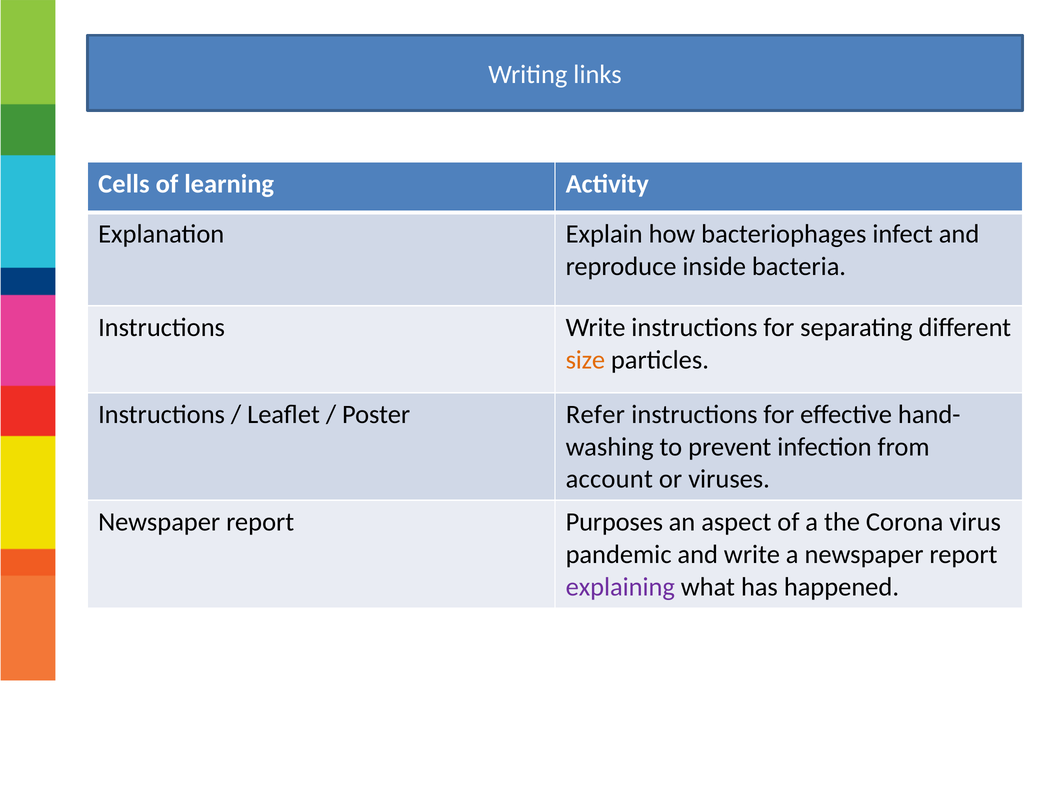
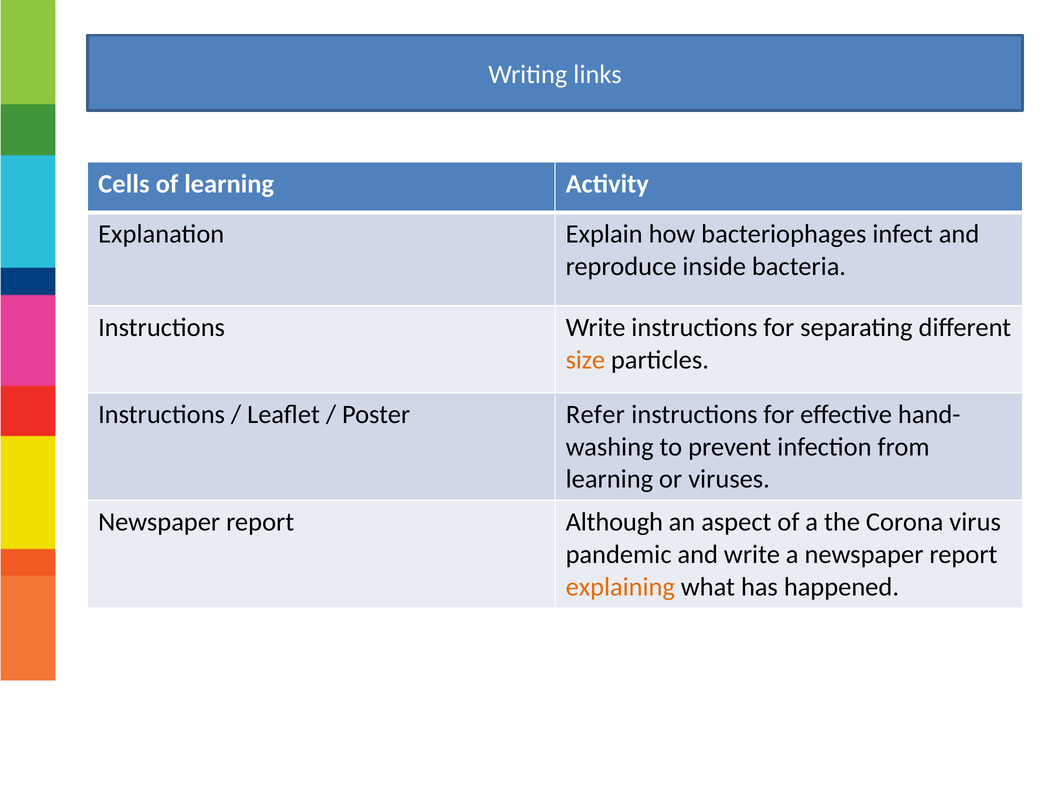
account: account -> learning (609, 479)
Purposes: Purposes -> Although (614, 522)
explaining colour: purple -> orange (620, 587)
